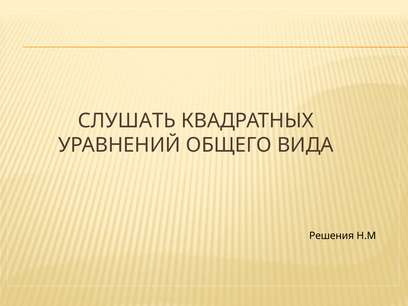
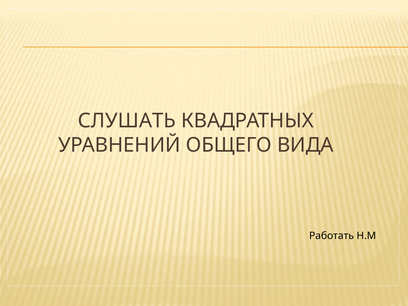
Решения: Решения -> Работать (332, 236)
